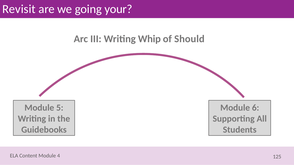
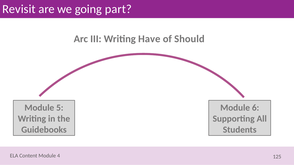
your: your -> part (118, 9)
Whip: Whip -> Have (149, 39)
